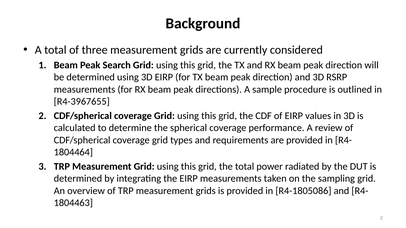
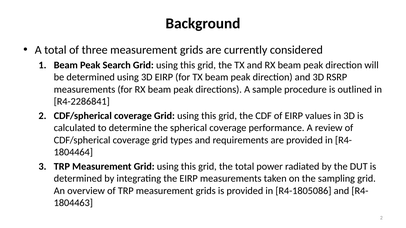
R4-3967655: R4-3967655 -> R4-2286841 (82, 102)
